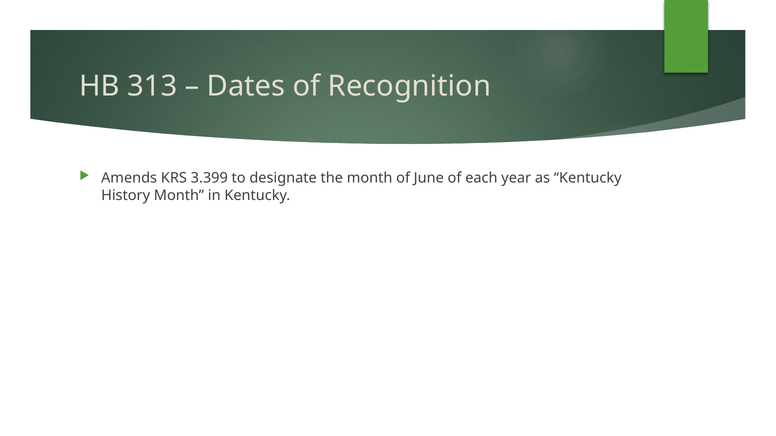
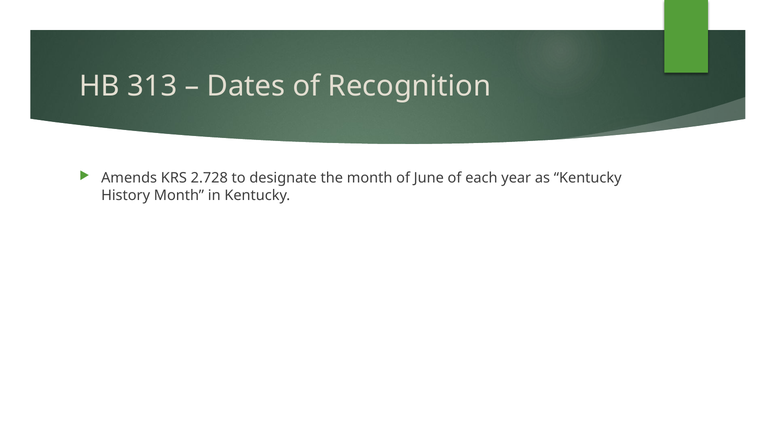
3.399: 3.399 -> 2.728 (209, 178)
